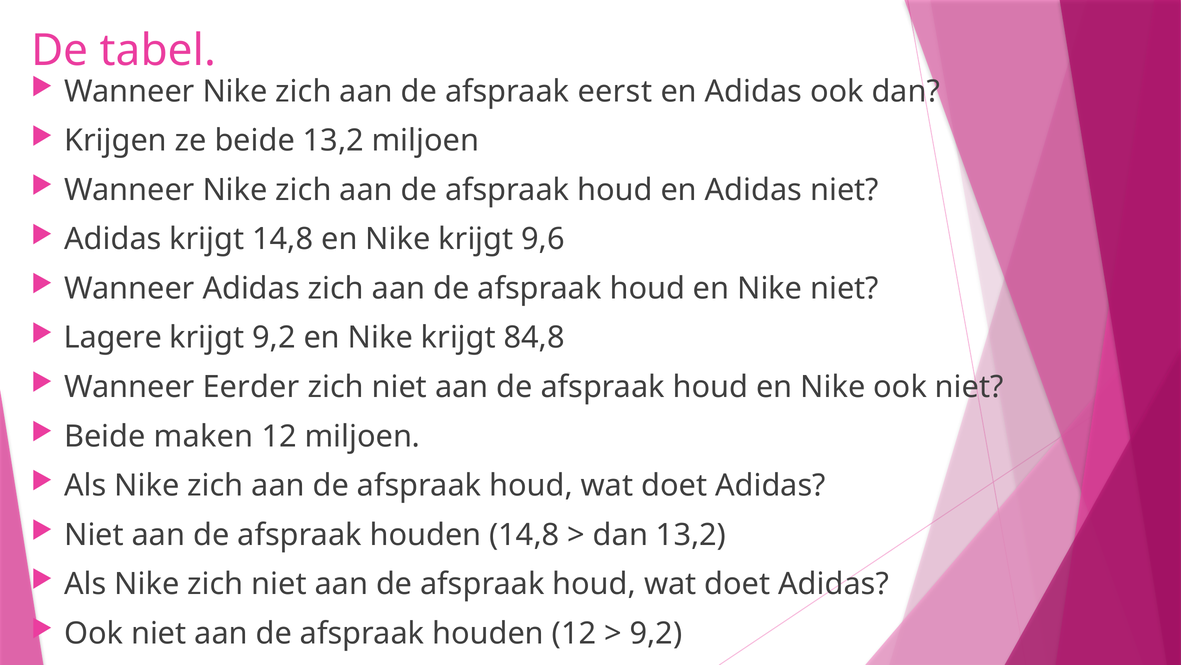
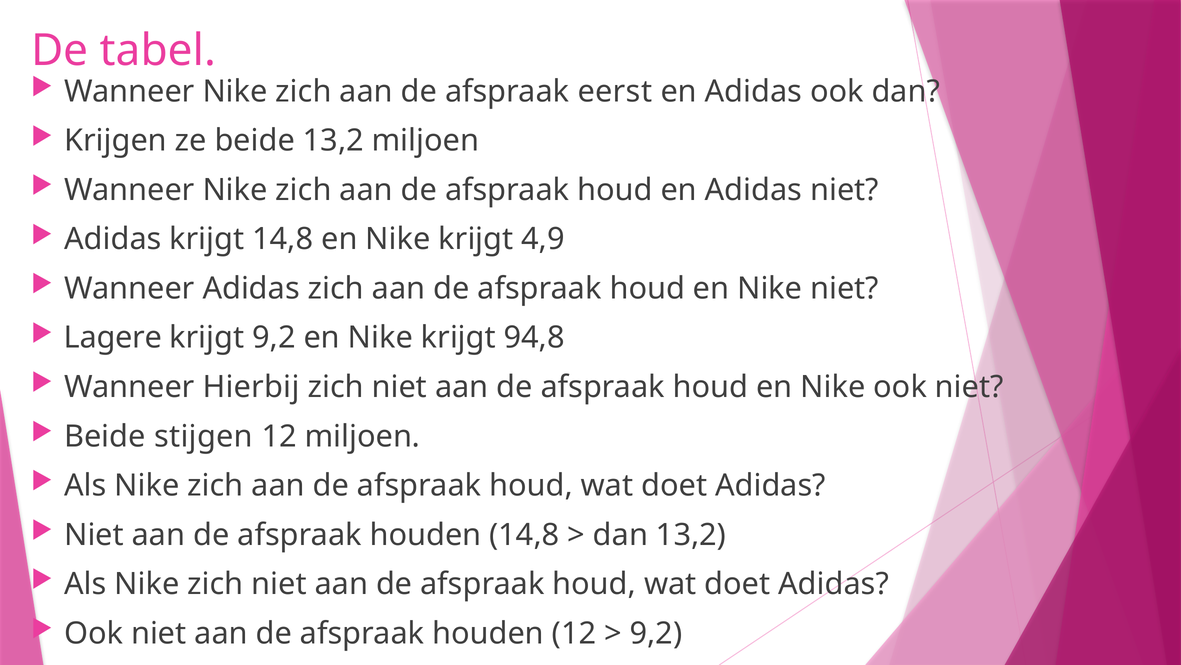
9,6: 9,6 -> 4,9 (543, 239)
84,8: 84,8 -> 94,8 (534, 337)
Eerder: Eerder -> Hierbij (251, 387)
maken: maken -> stijgen (204, 436)
